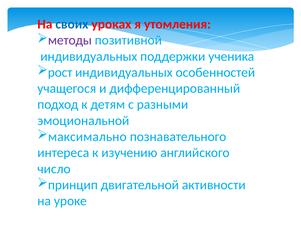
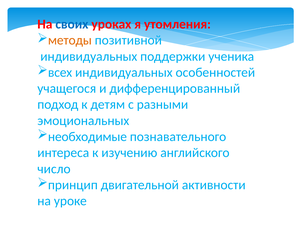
методы colour: purple -> orange (70, 40)
рост: рост -> всех (60, 72)
эмоциональной: эмоциональной -> эмоциональных (83, 121)
максимально: максимально -> необходимые (87, 137)
